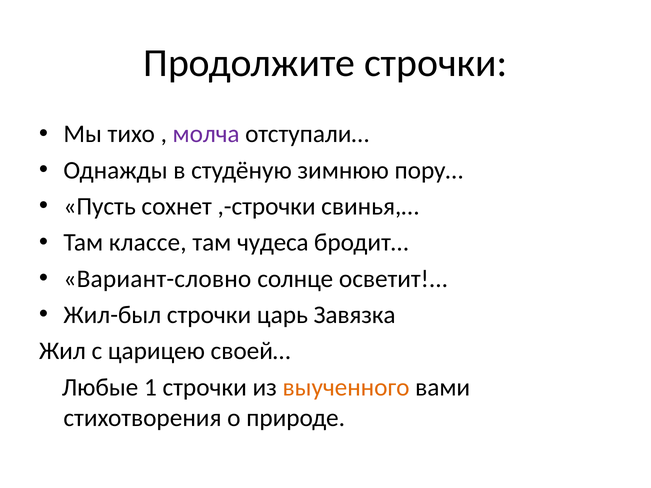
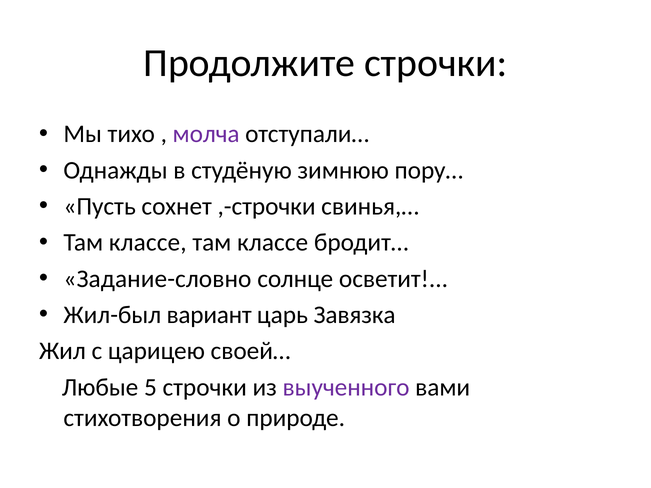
чудеса: чудеса -> классе (273, 243)
Вариант-словно: Вариант-словно -> Задание-словно (157, 279)
Жил-был строчки: строчки -> вариант (209, 315)
1: 1 -> 5 (150, 387)
выученного colour: orange -> purple (346, 387)
